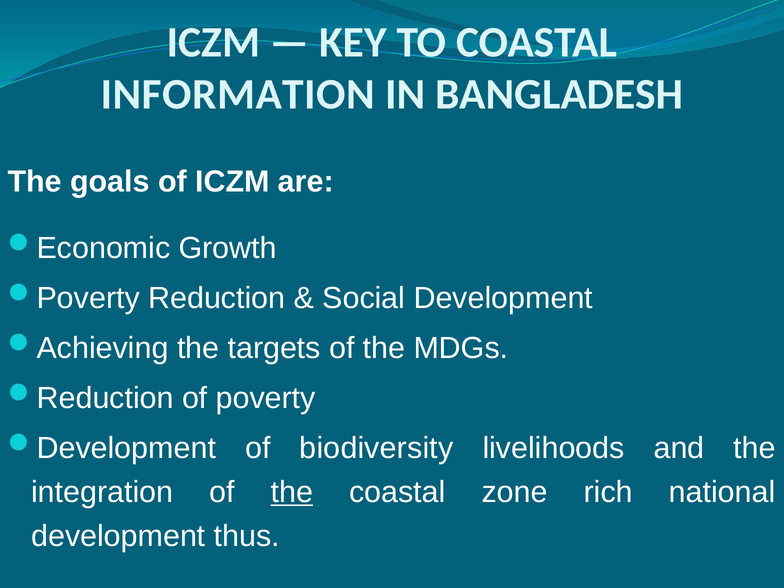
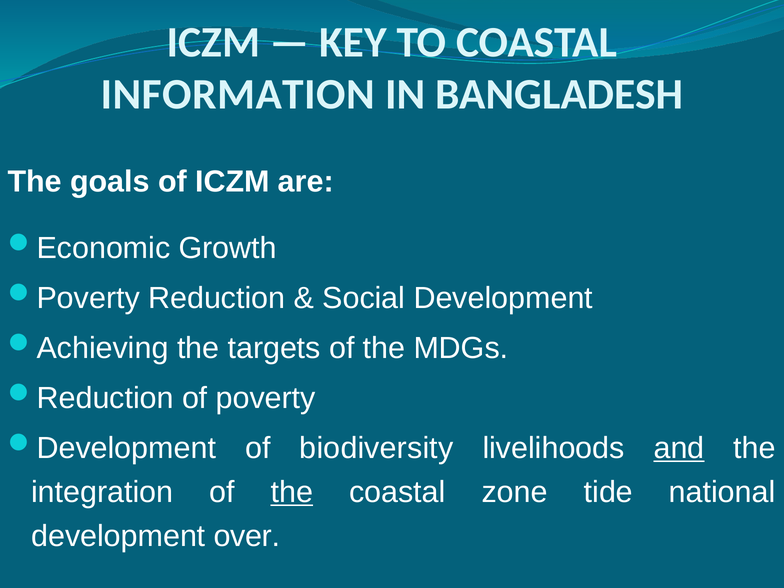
and underline: none -> present (679, 448)
rich: rich -> tide (608, 492)
thus: thus -> over (247, 536)
